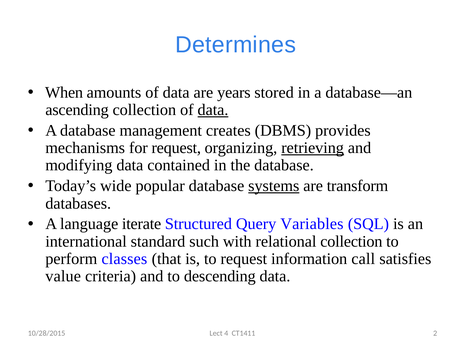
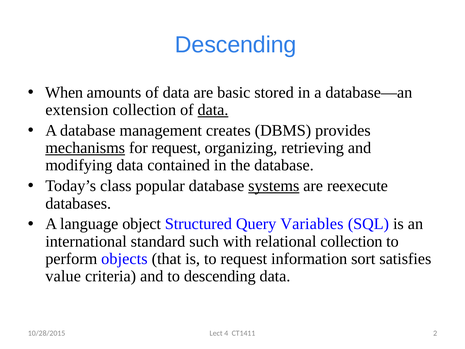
Determines: Determines -> Descending (236, 45)
years: years -> basic (234, 92)
ascending: ascending -> extension (77, 110)
mechanisms underline: none -> present (85, 148)
retrieving underline: present -> none (313, 148)
wide: wide -> class (116, 186)
transform: transform -> reexecute (357, 186)
iterate: iterate -> object (142, 224)
classes: classes -> objects (124, 259)
call: call -> sort (363, 259)
